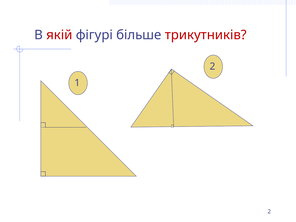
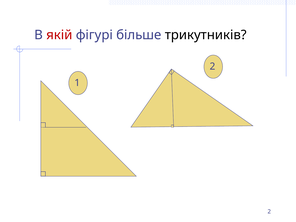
трикутників colour: red -> black (206, 35)
